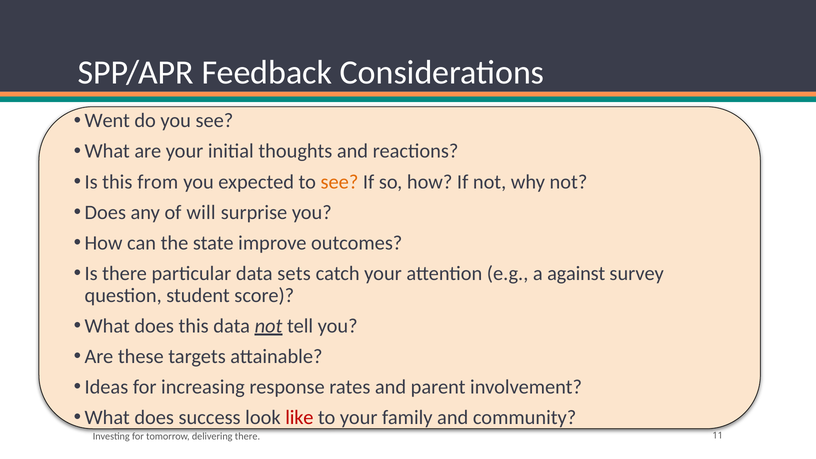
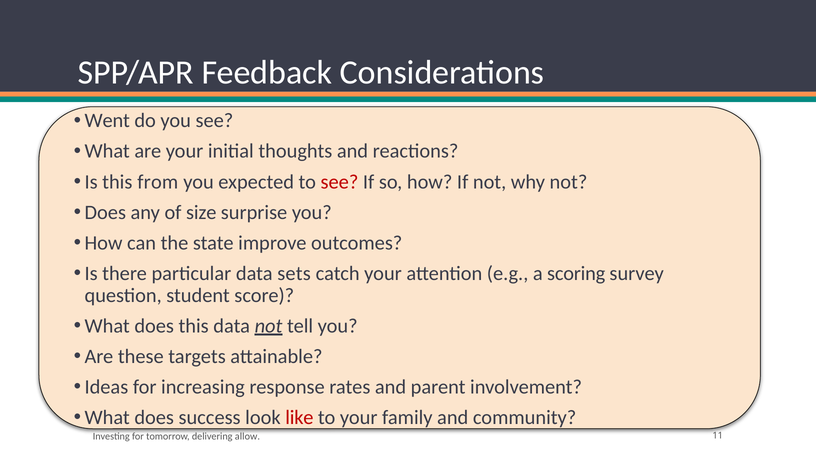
see colour: orange -> red (339, 182)
will: will -> size (201, 212)
against: against -> scoring (576, 273)
delivering there: there -> allow (247, 437)
